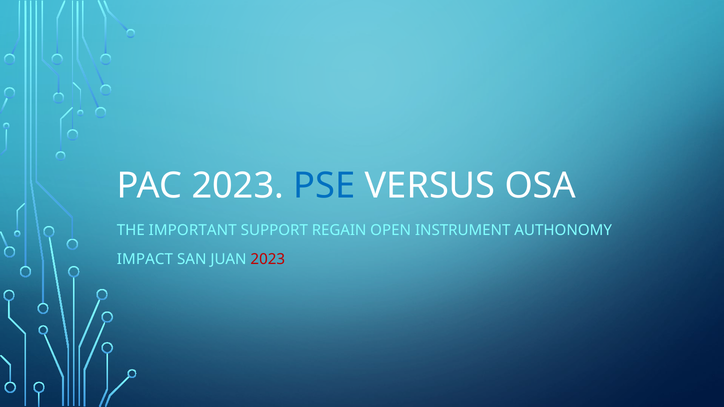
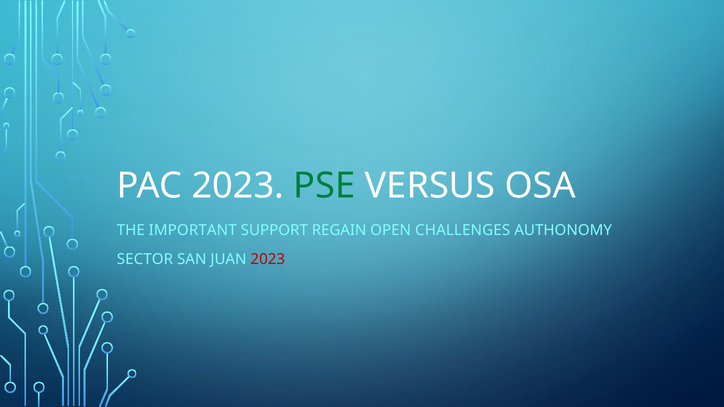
PSE colour: blue -> green (324, 186)
INSTRUMENT: INSTRUMENT -> CHALLENGES (463, 230)
IMPACT: IMPACT -> SECTOR (145, 260)
